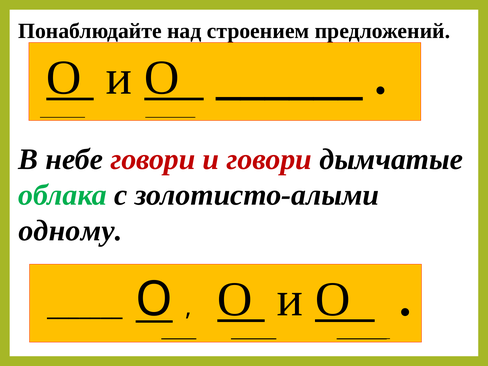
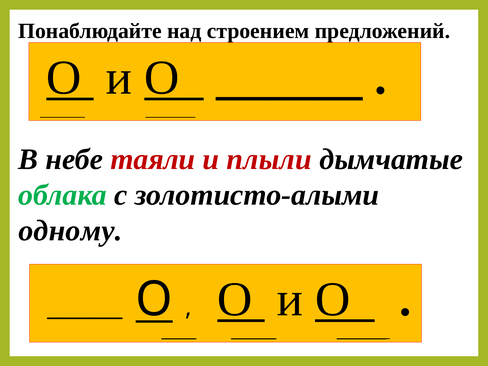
небе говори: говори -> таяли (153, 159)
и говори: говори -> плыли (269, 159)
